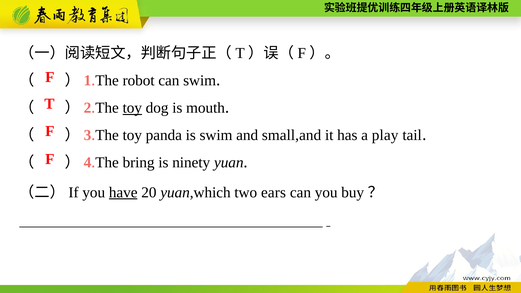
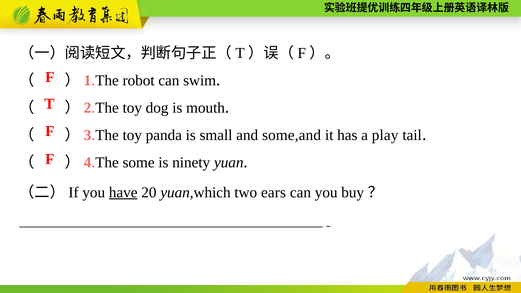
toy underline: present -> none (132, 108)
is swim: swim -> small (216, 135)
small,and: small,and -> some,and (292, 135)
bring: bring -> some (139, 163)
